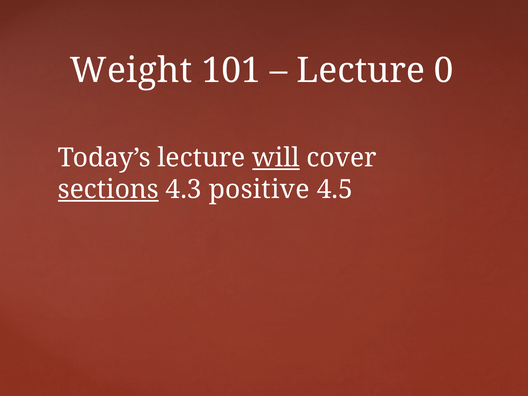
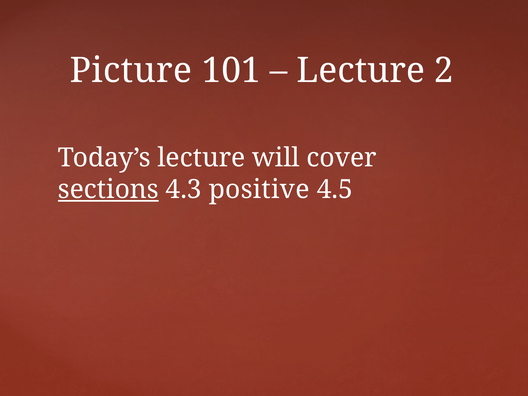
Weight: Weight -> Picture (131, 71)
0: 0 -> 2 (444, 71)
will underline: present -> none (276, 158)
